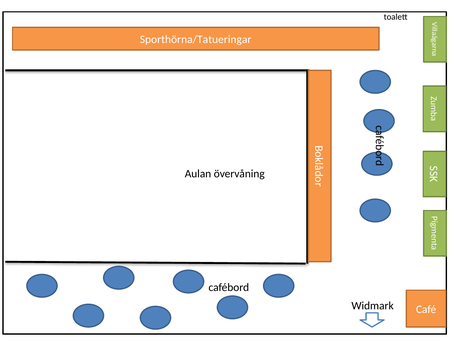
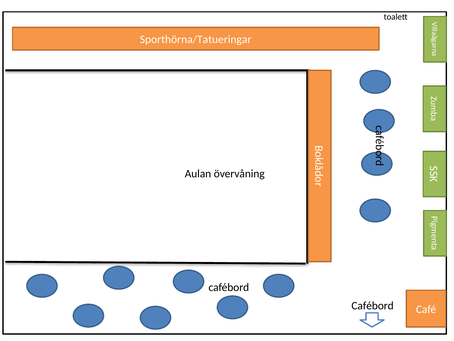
Widmark: Widmark -> Cafébord (373, 305)
